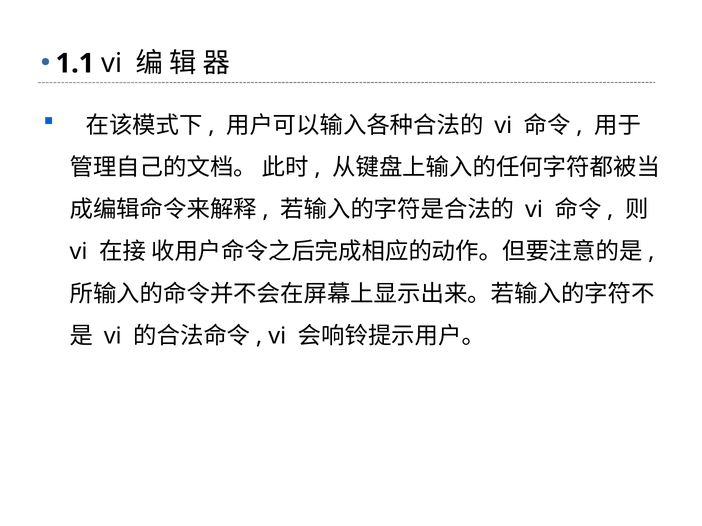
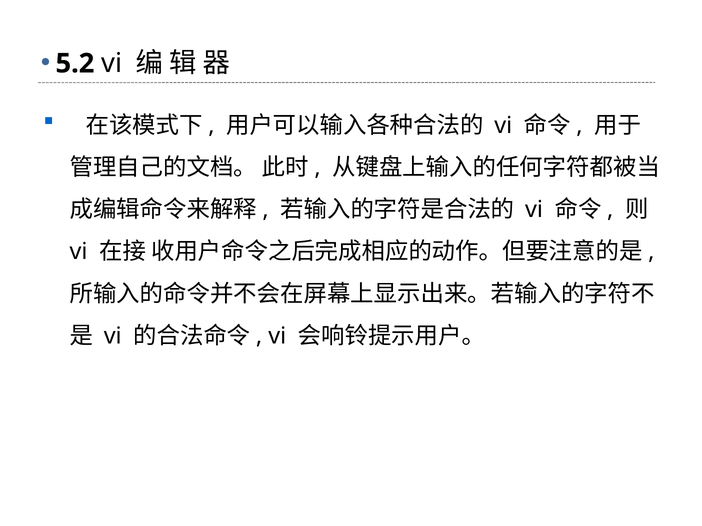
1.1: 1.1 -> 5.2 (75, 64)
